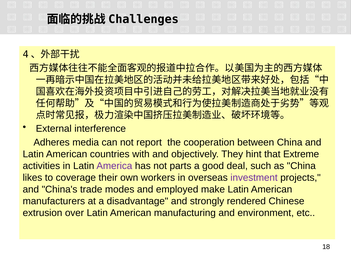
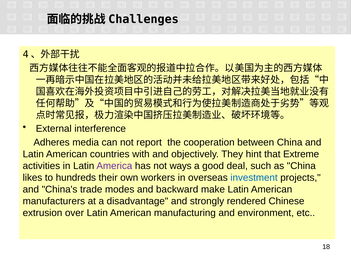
parts: parts -> ways (181, 165)
coverage: coverage -> hundreds (76, 177)
investment colour: purple -> blue (254, 177)
employed: employed -> backward (177, 189)
